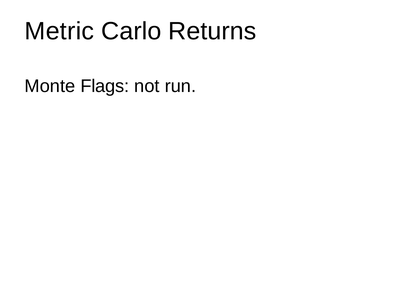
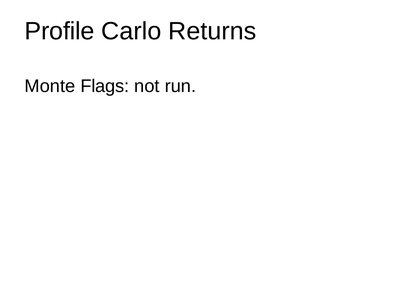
Metric: Metric -> Profile (60, 31)
